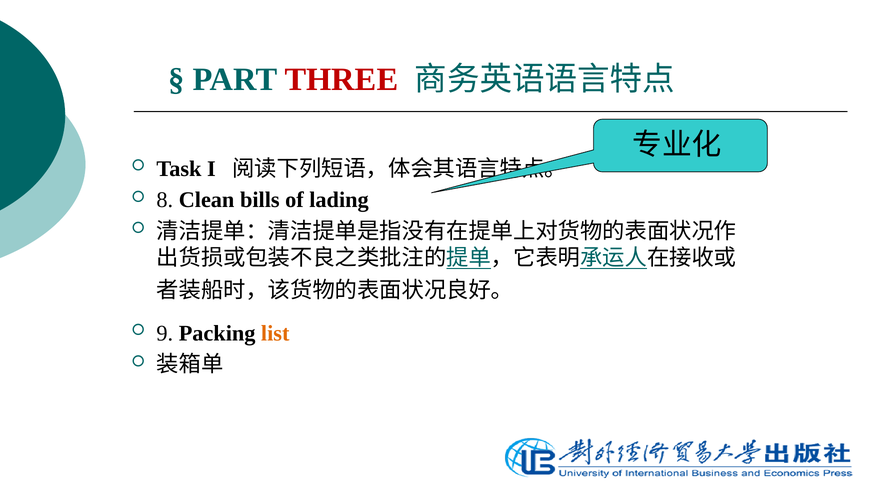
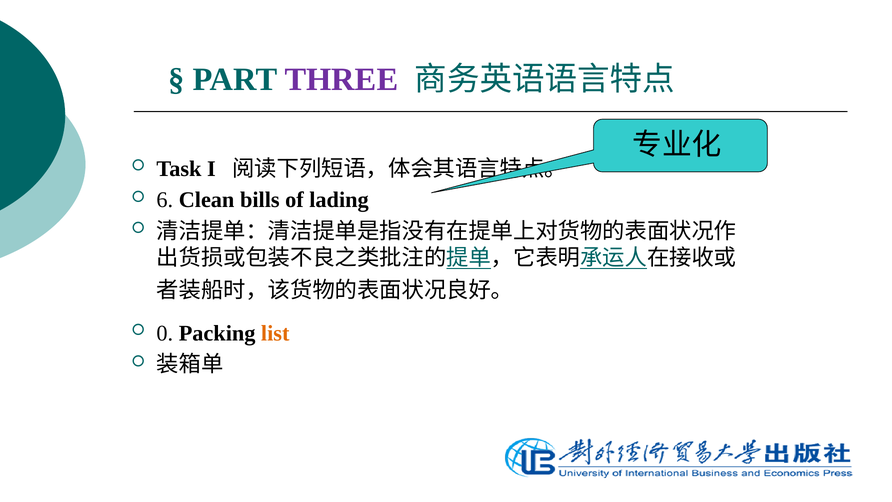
THREE colour: red -> purple (341, 80)
8: 8 -> 6 (165, 200)
9: 9 -> 0 (165, 333)
